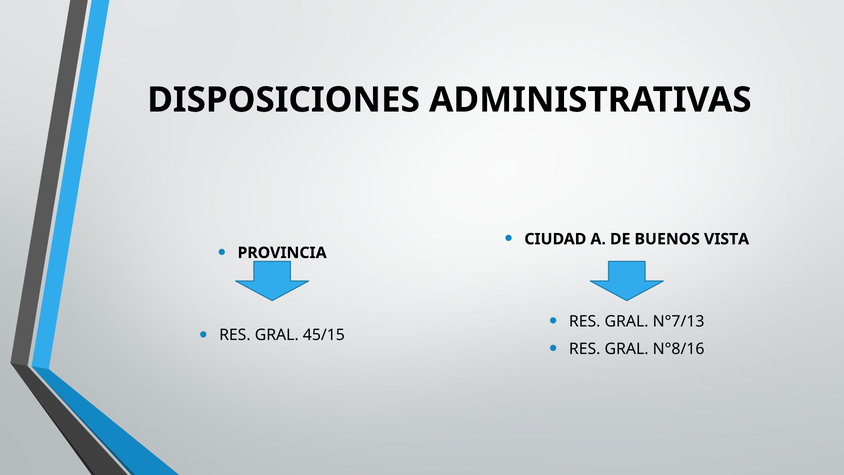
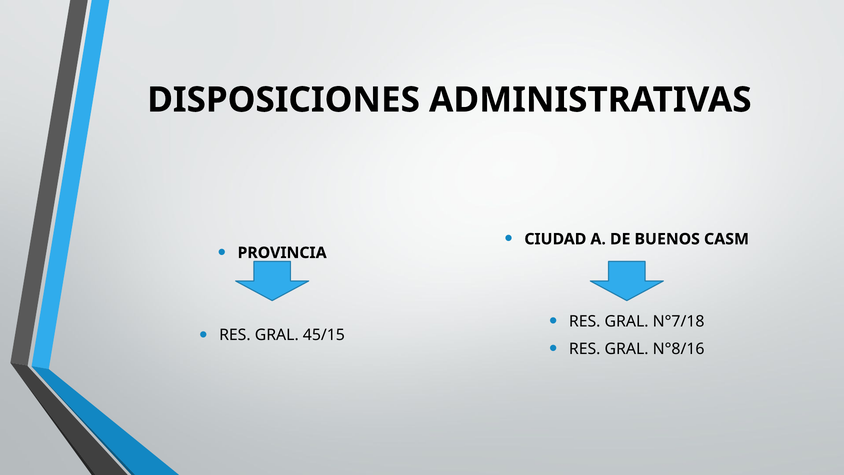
VISTA: VISTA -> CASM (726, 239)
N°7/13: N°7/13 -> N°7/18 (679, 321)
